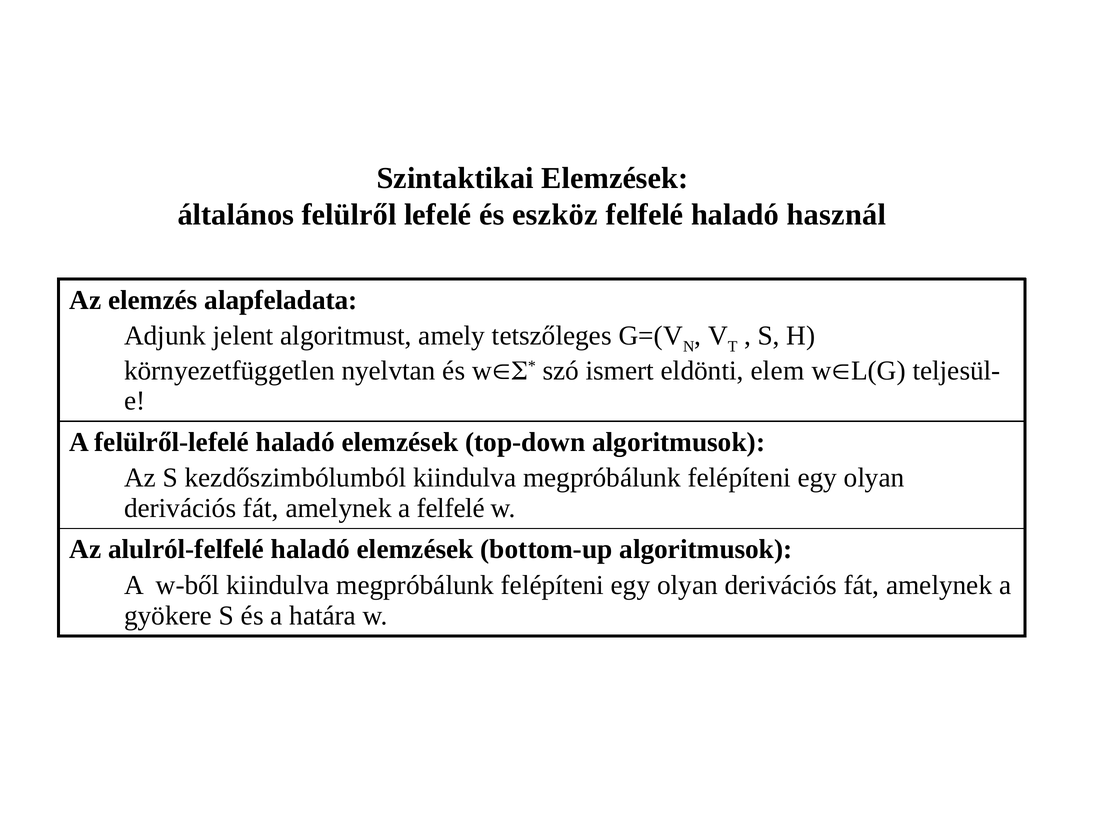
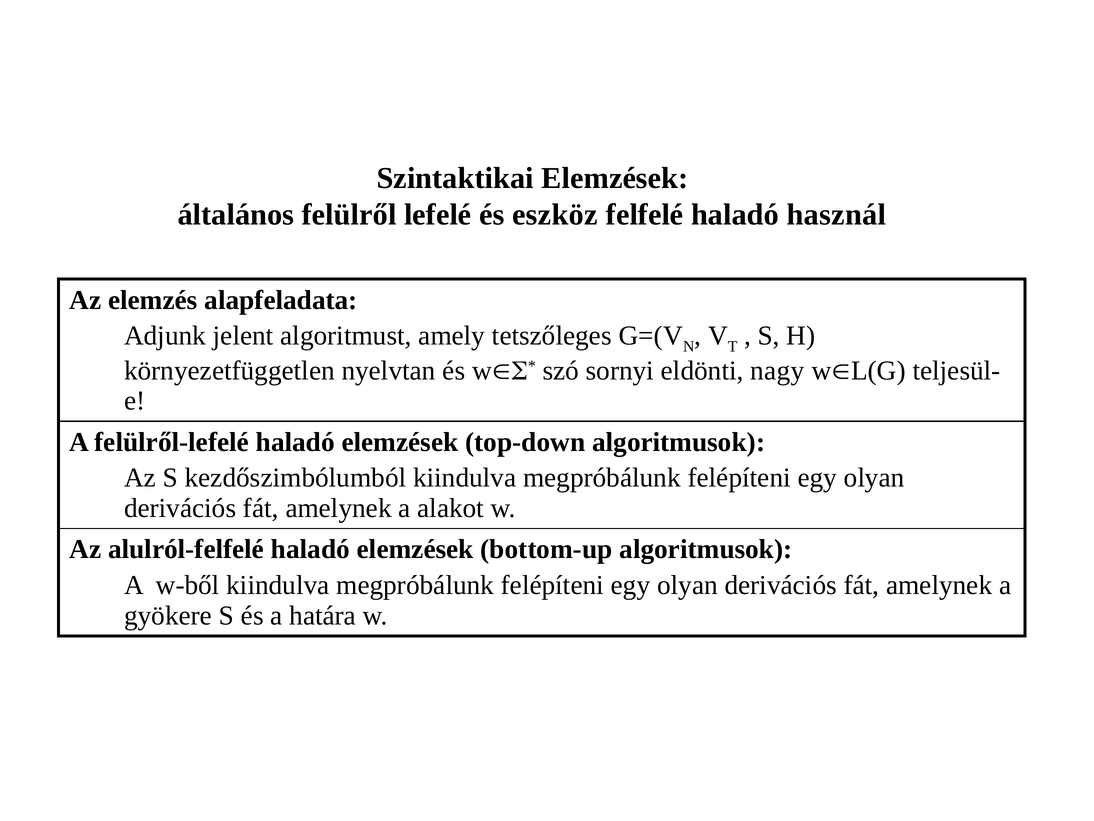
ismert: ismert -> sornyi (620, 370)
elem: elem -> nagy (777, 370)
a felfelé: felfelé -> alakot (451, 508)
